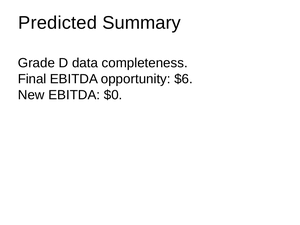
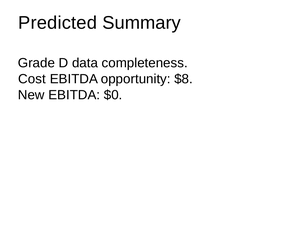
Final: Final -> Cost (32, 79)
$6: $6 -> $8 (184, 79)
